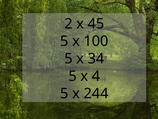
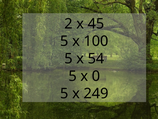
34: 34 -> 54 (96, 58)
4: 4 -> 0 (96, 76)
244: 244 -> 249 (96, 93)
